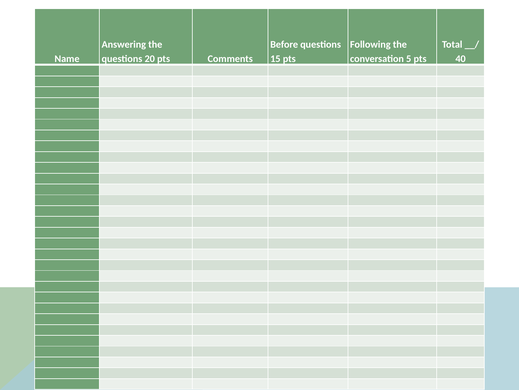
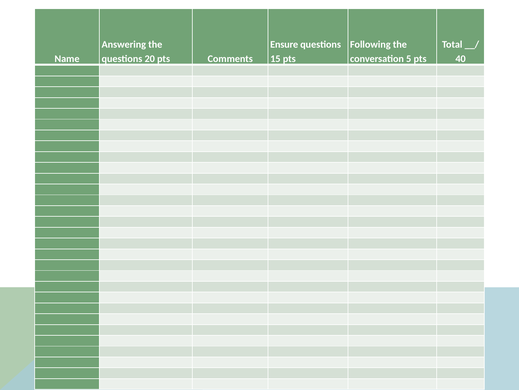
Before: Before -> Ensure (284, 44)
